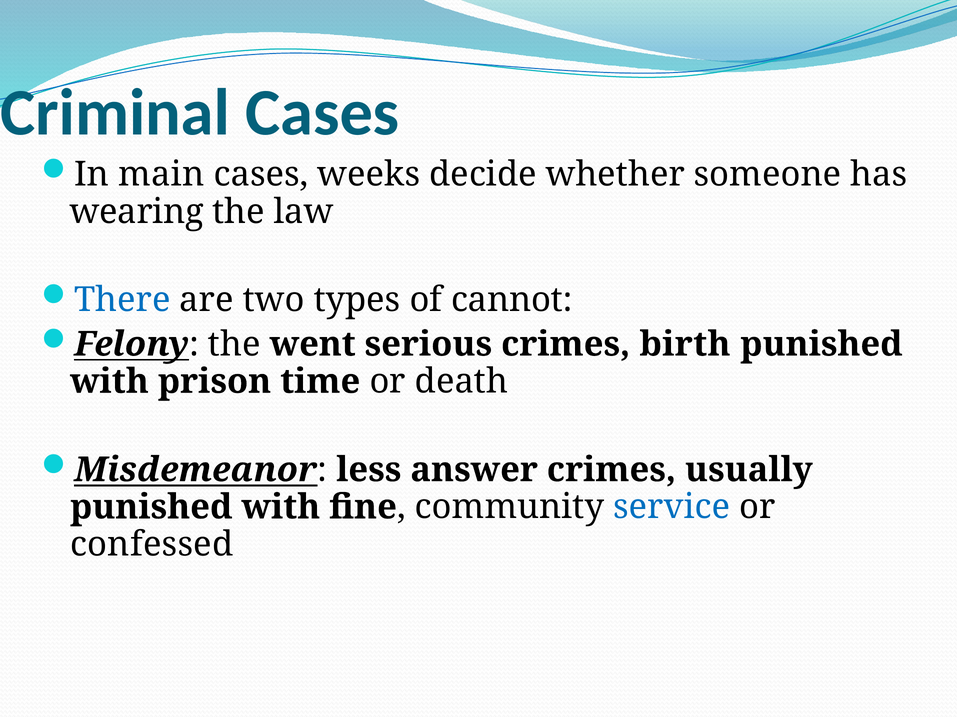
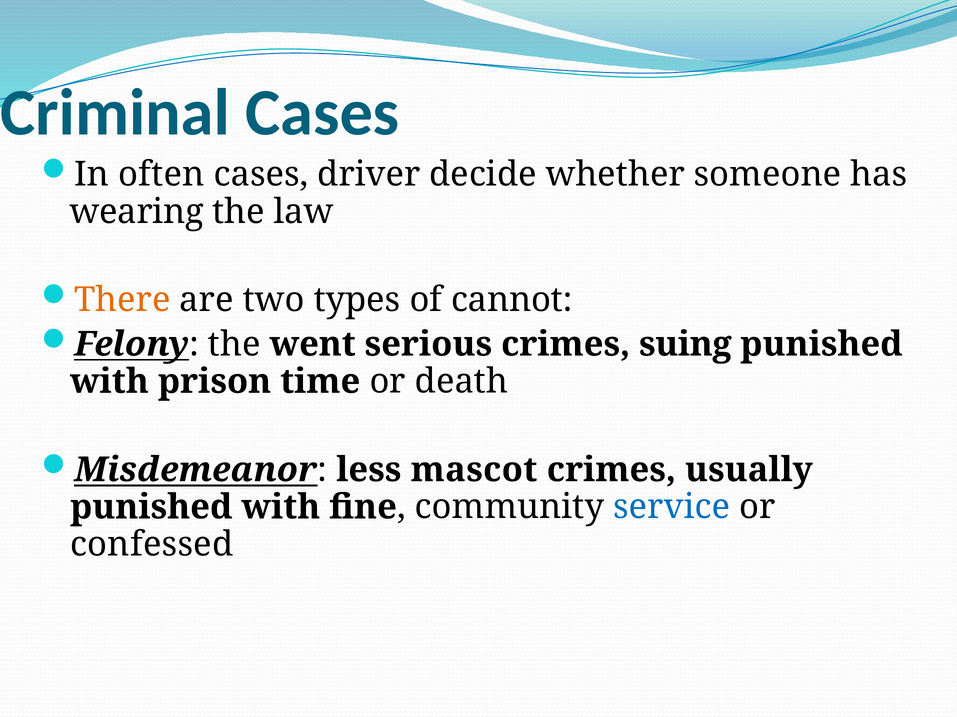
main: main -> often (161, 175)
weeks: weeks -> driver (369, 175)
There colour: blue -> orange (122, 300)
birth: birth -> suing (685, 345)
answer: answer -> mascot (474, 470)
